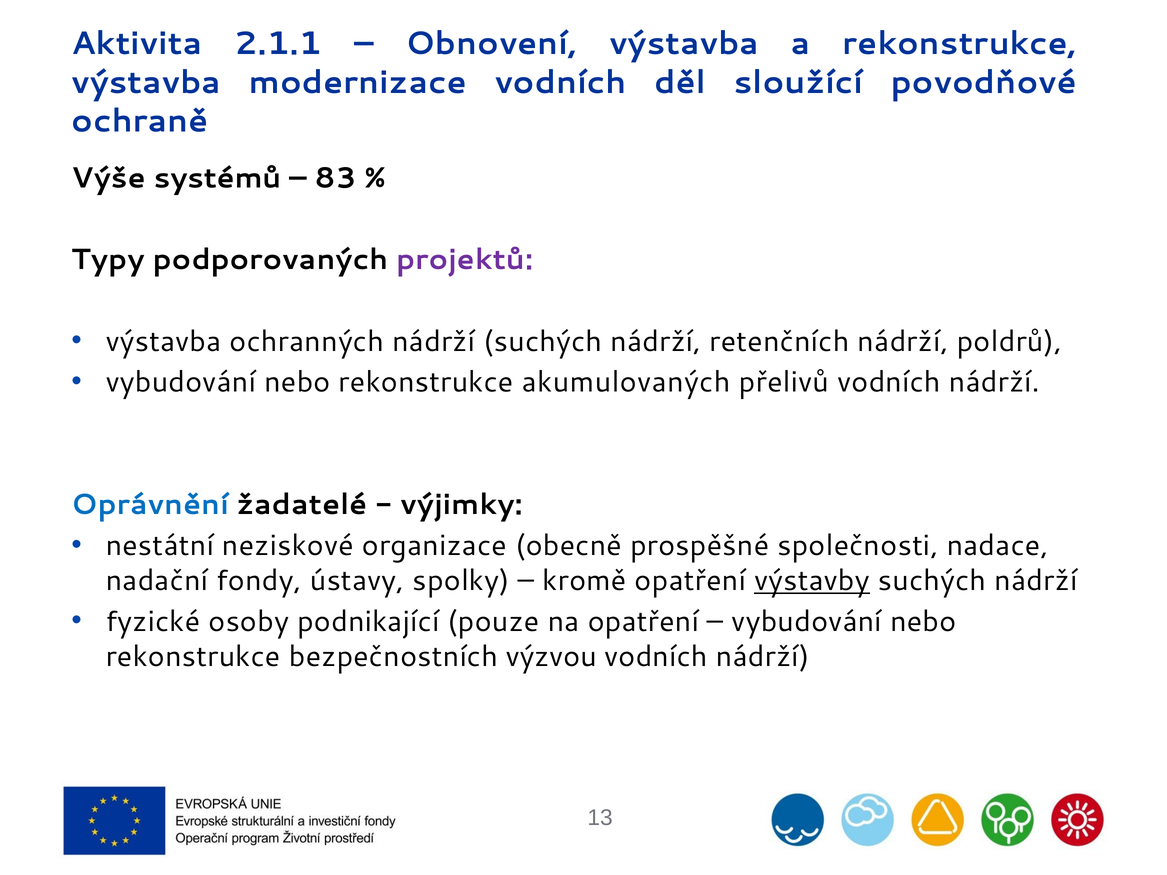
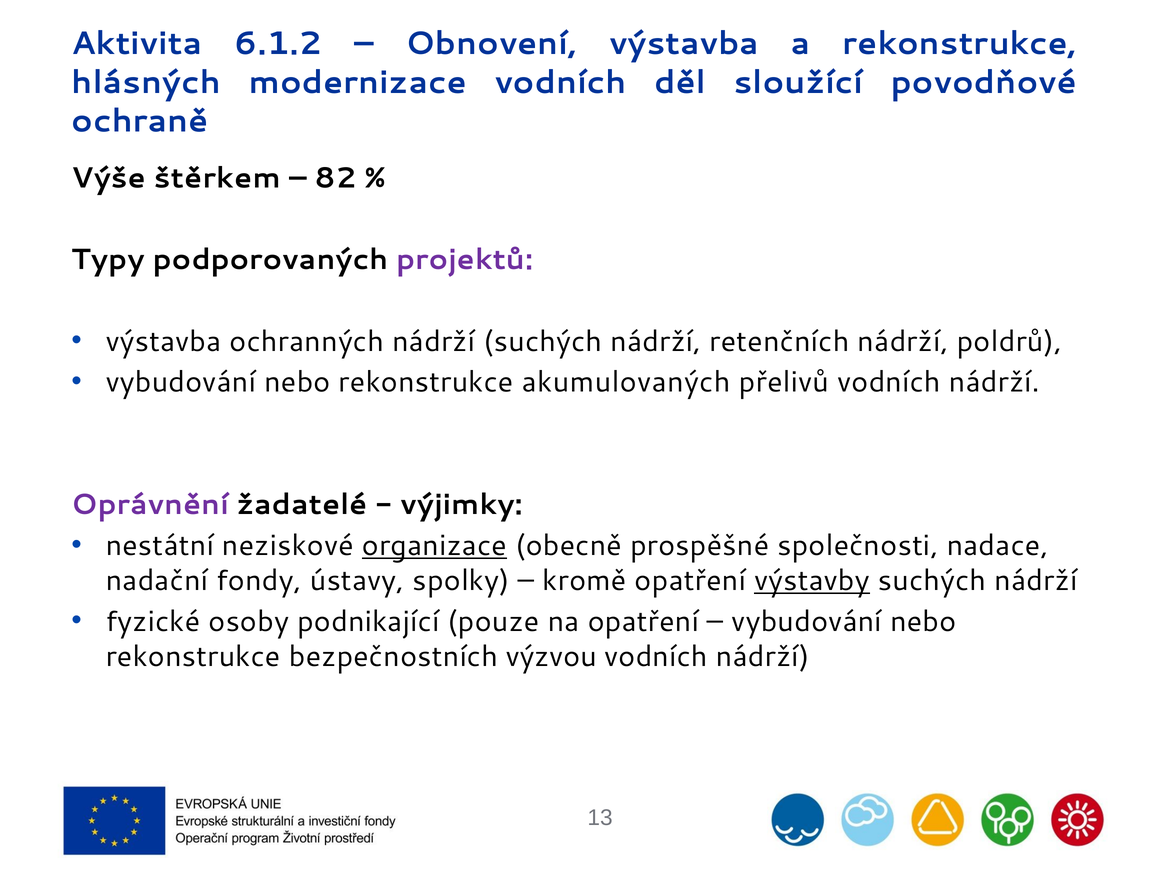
2.1.1: 2.1.1 -> 6.1.2 (278, 43)
výstavba: výstavba -> hlásných (146, 82)
systémů: systémů -> štěrkem (217, 178)
83: 83 -> 82 (336, 178)
Oprávnění colour: blue -> purple (150, 505)
organizace underline: none -> present (434, 546)
